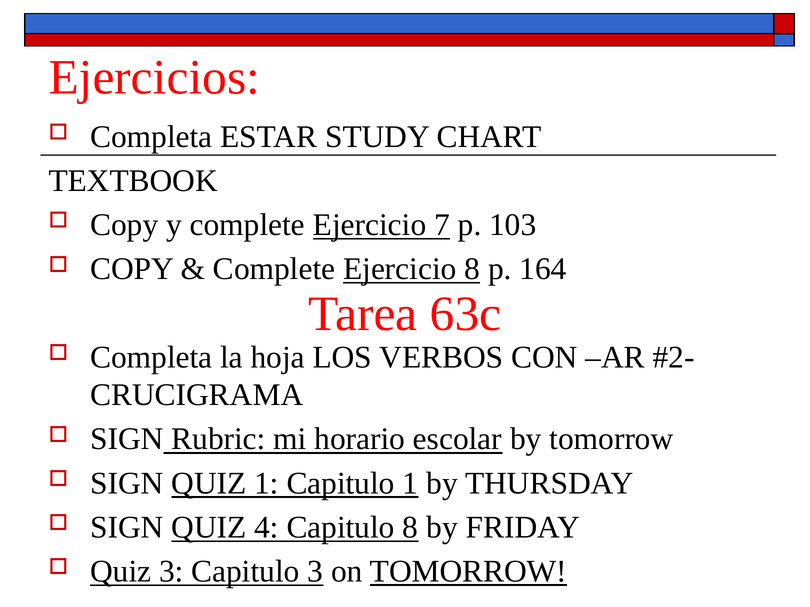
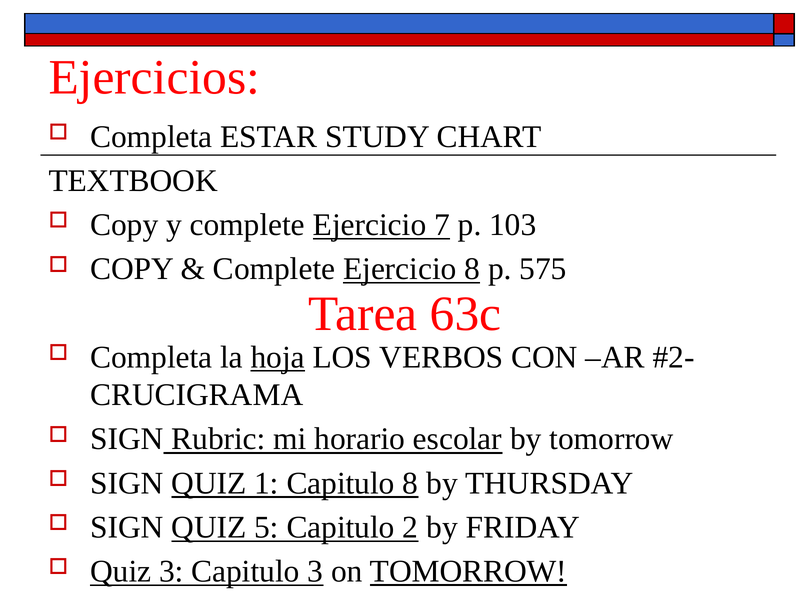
164: 164 -> 575 (543, 269)
hoja underline: none -> present (278, 357)
Capitulo 1: 1 -> 8 (410, 484)
4: 4 -> 5 (266, 528)
Capitulo 8: 8 -> 2 (410, 528)
